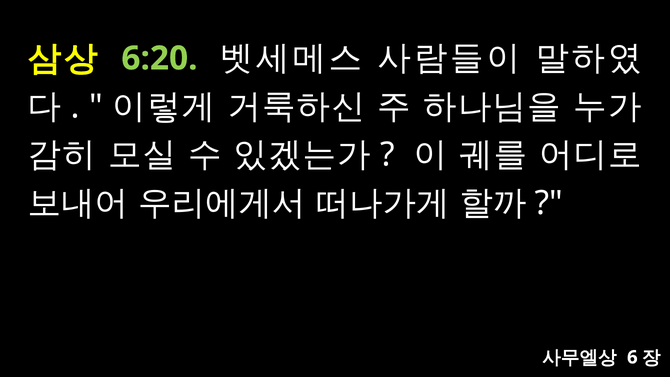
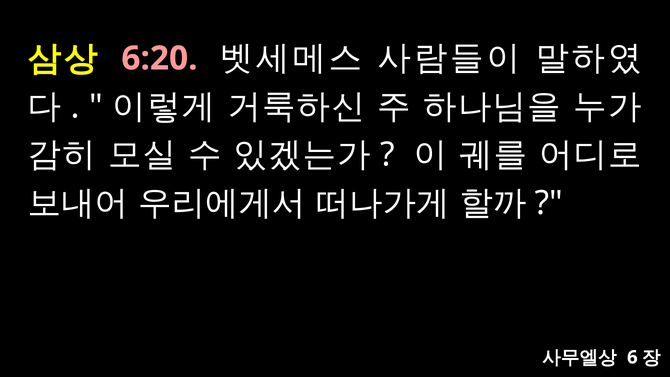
6:20 colour: light green -> pink (159, 58)
